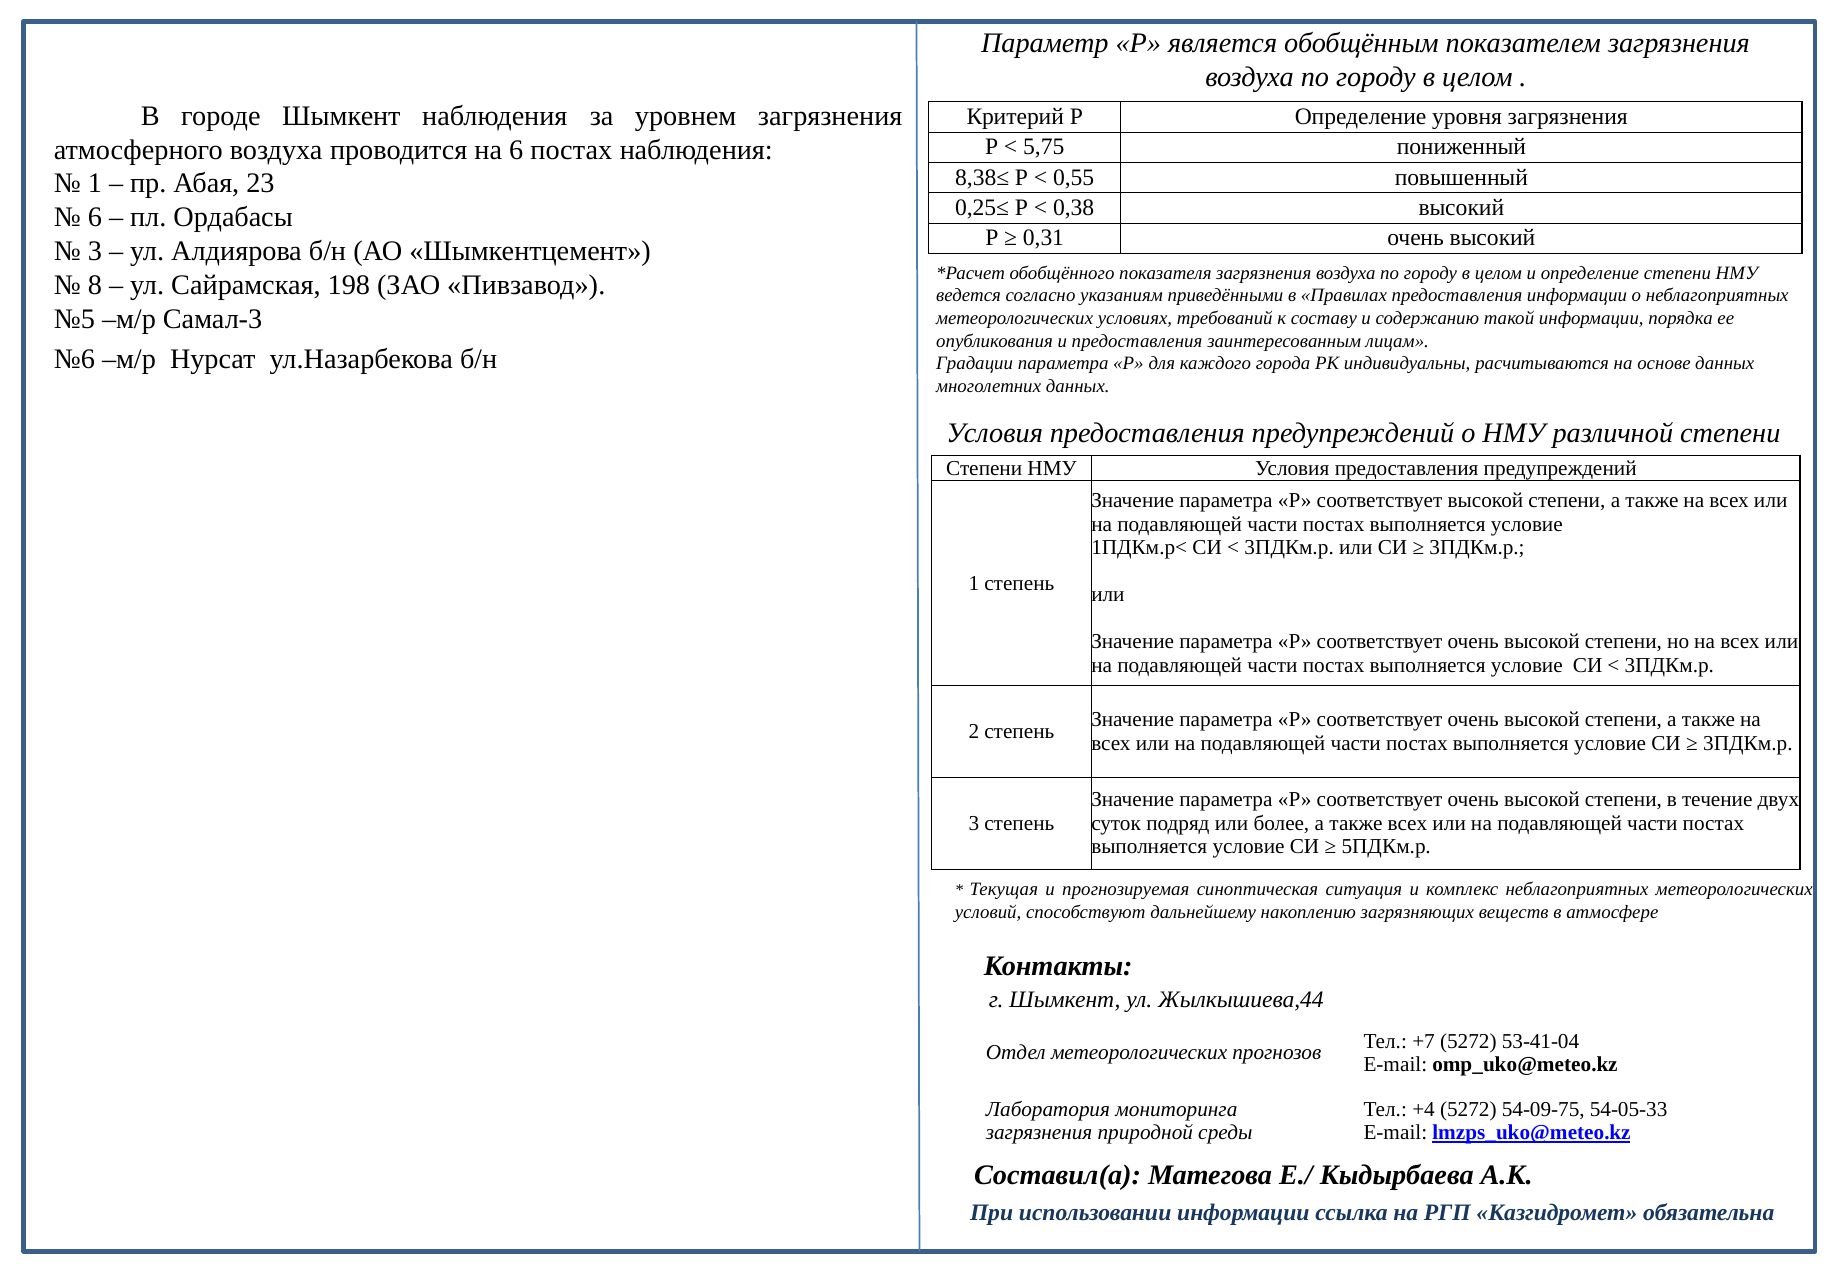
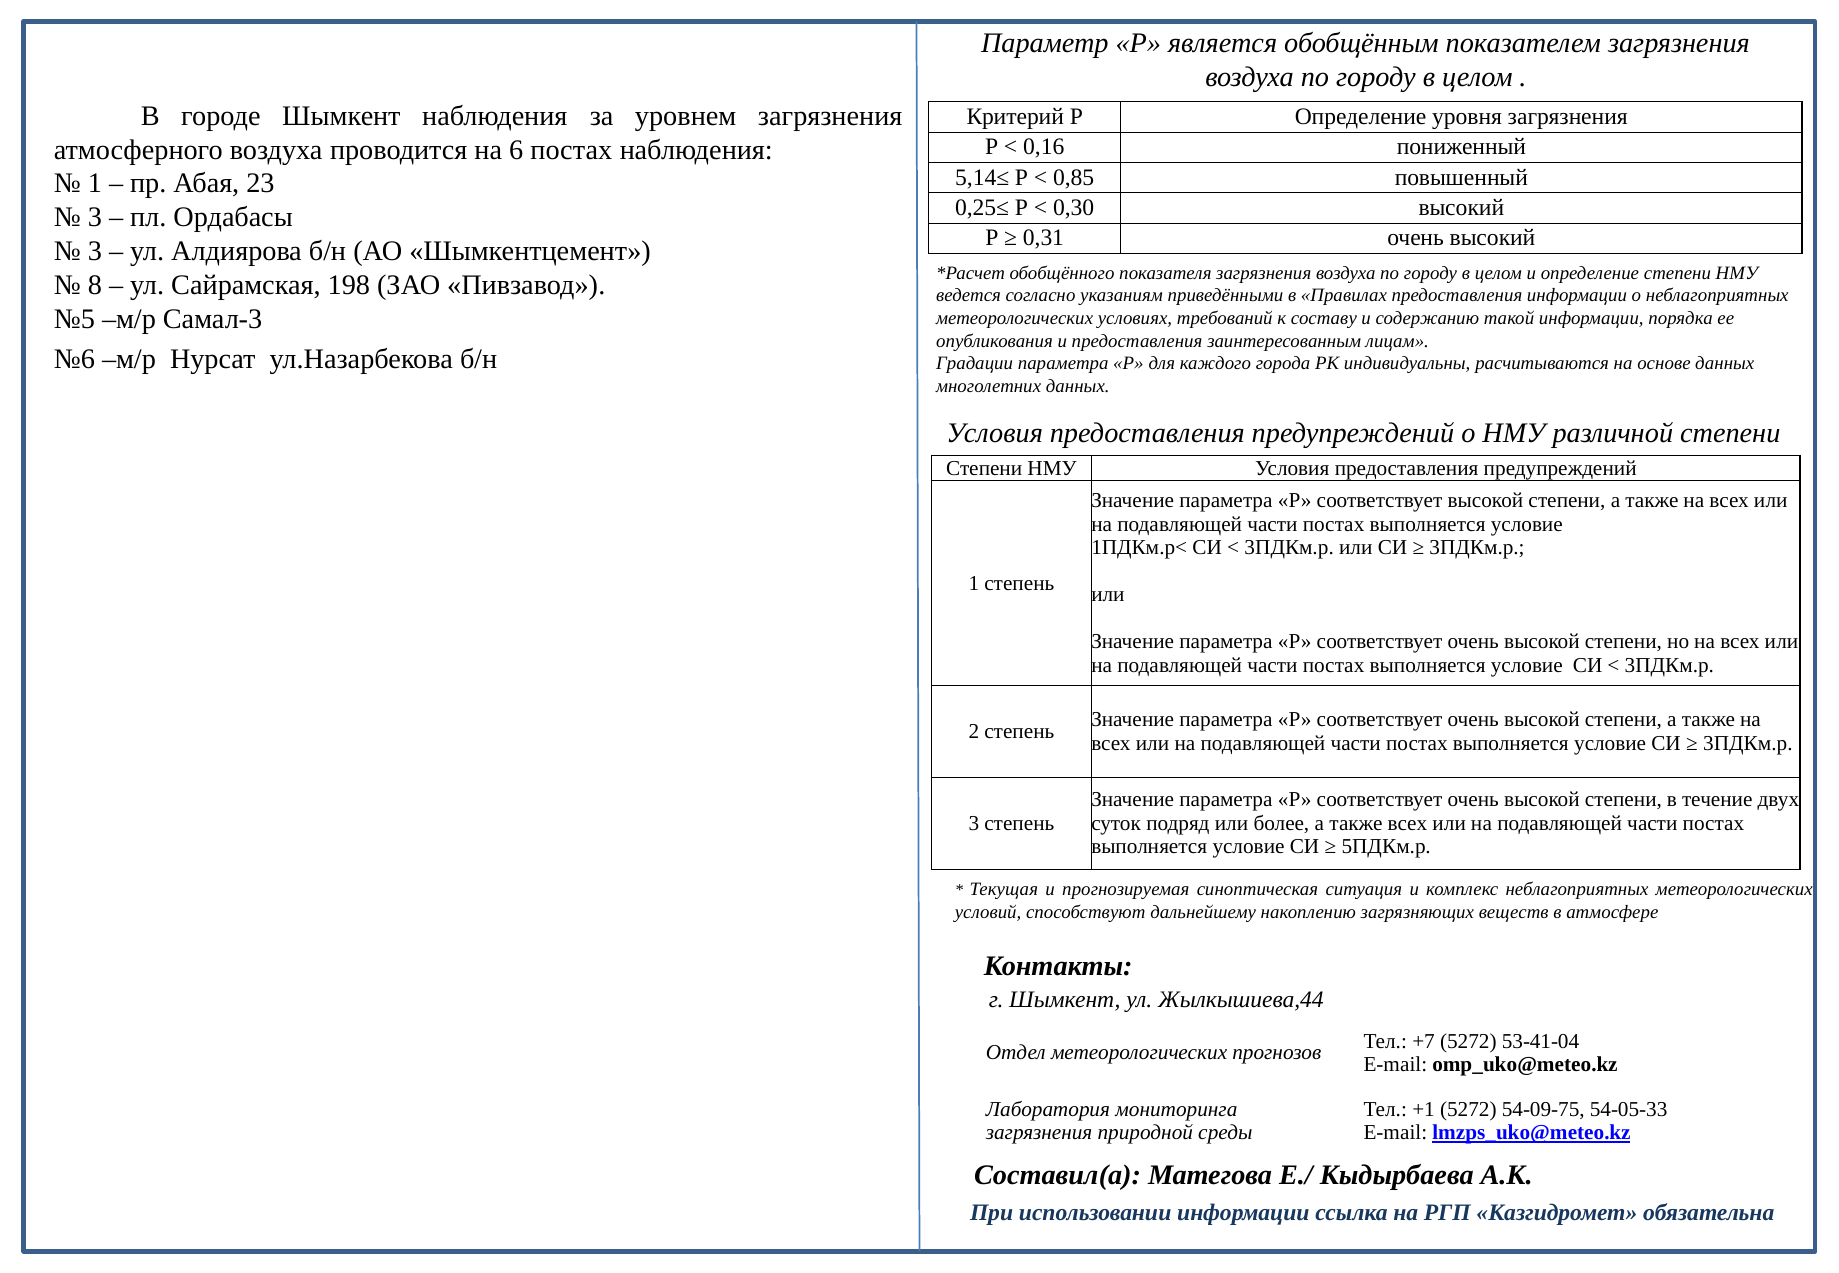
5,75: 5,75 -> 0,16 (1044, 147)
8,38≤: 8,38≤ -> 5,14≤ (982, 177)
0,55: 0,55 -> 0,85 (1074, 177)
0,38: 0,38 -> 0,30 (1074, 208)
6: 6 -> 3 (95, 218)
+4: +4 -> +1 (1424, 1109)
